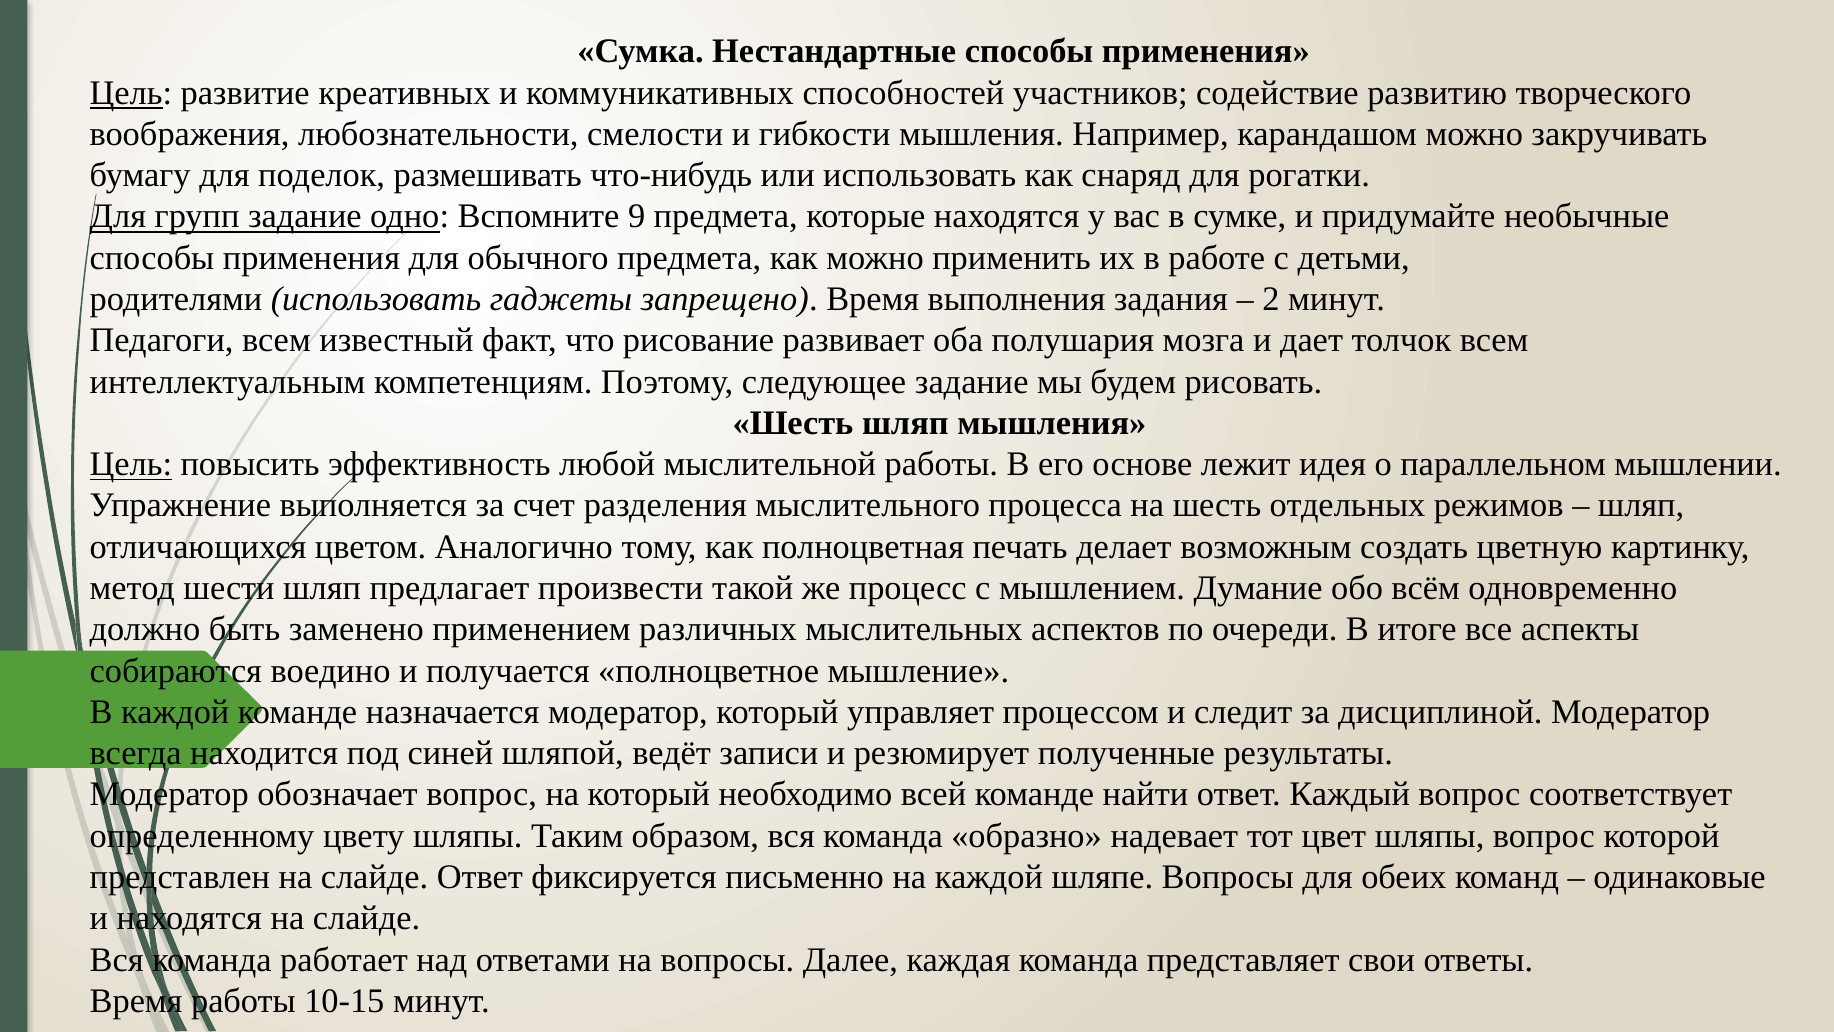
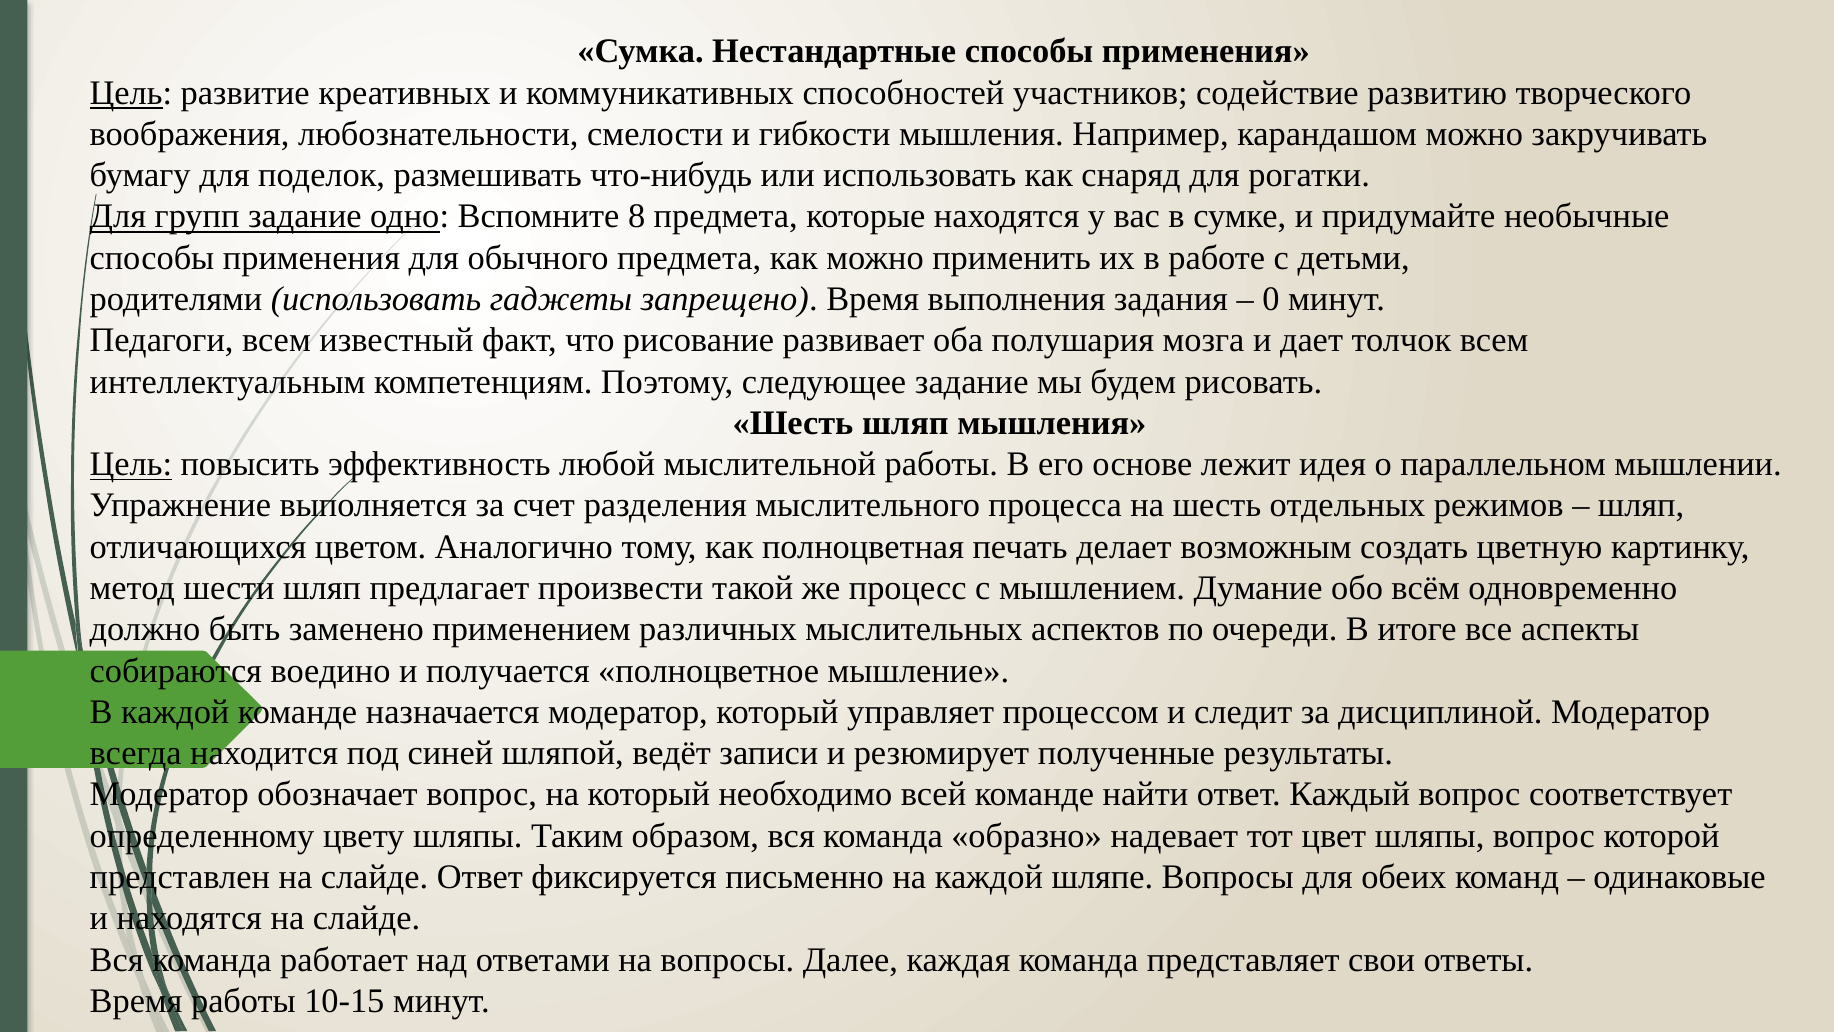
9: 9 -> 8 (637, 217)
2: 2 -> 0 (1271, 299)
